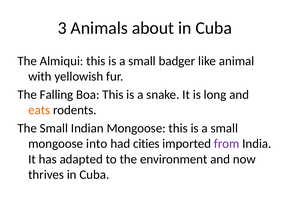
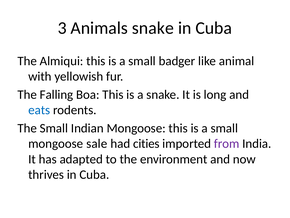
Animals about: about -> snake (153, 28)
eats colour: orange -> blue (39, 110)
into: into -> sale (97, 143)
